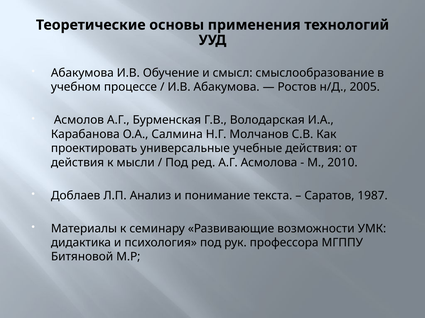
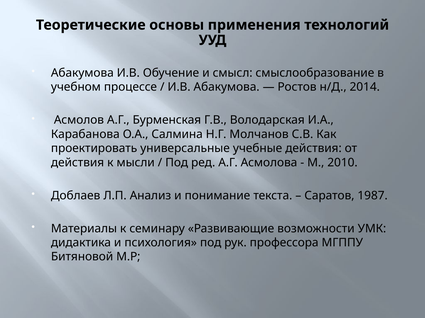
2005: 2005 -> 2014 (365, 87)
